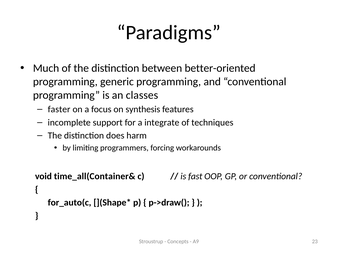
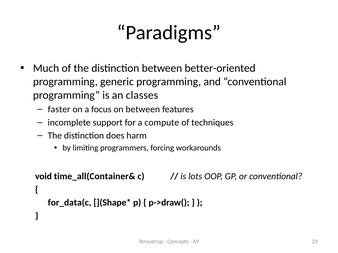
on synthesis: synthesis -> between (143, 110)
integrate: integrate -> compute (162, 123)
fast: fast -> lots (195, 177)
for_auto(c: for_auto(c -> for_data(c (70, 203)
